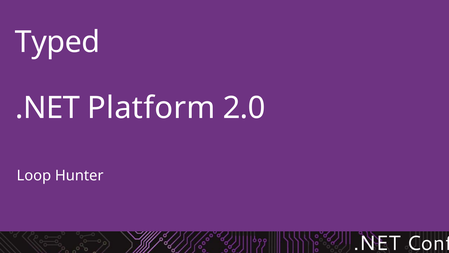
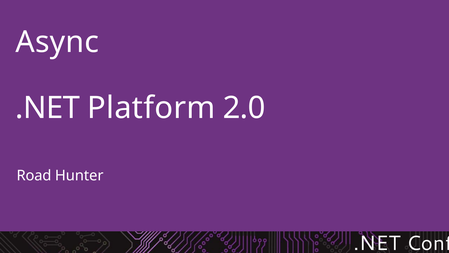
Typed: Typed -> Async (57, 42)
Loop: Loop -> Road (34, 175)
